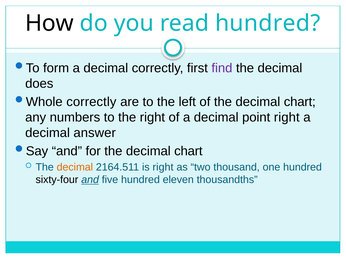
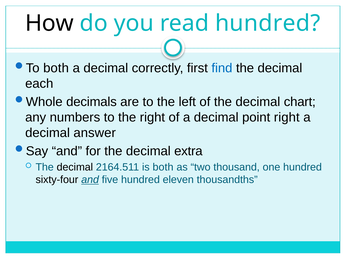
form: form -> both (56, 68)
find colour: purple -> blue (222, 68)
does: does -> each (39, 84)
correctly: correctly -> decimals (91, 102)
for the decimal chart: chart -> extra (188, 151)
decimal colour: orange -> black (75, 167)
is right: right -> both (163, 167)
